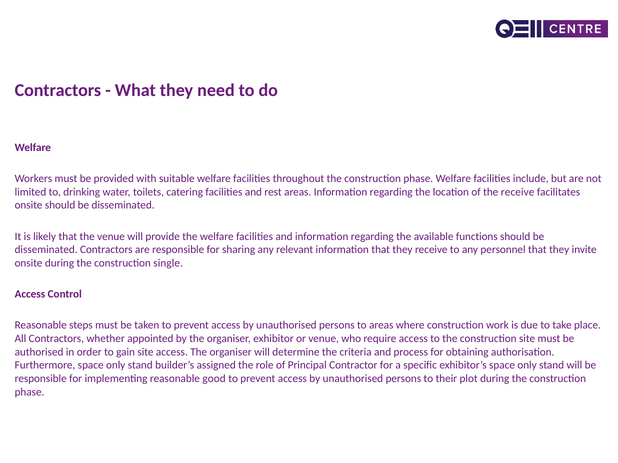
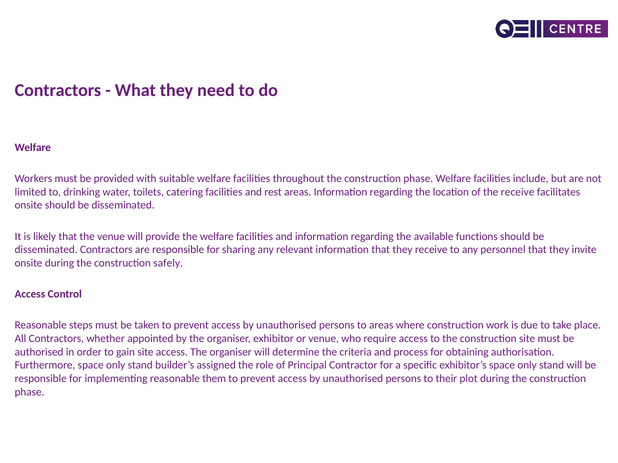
single: single -> safely (168, 263)
good: good -> them (214, 379)
